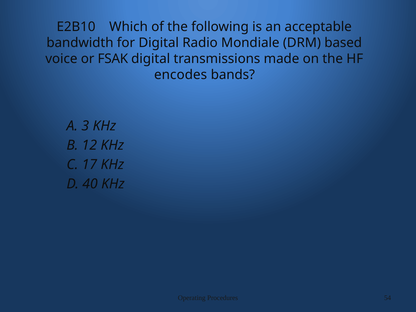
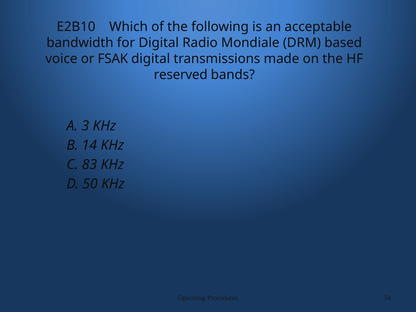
encodes: encodes -> reserved (181, 75)
12: 12 -> 14 (89, 145)
17: 17 -> 83 (89, 165)
40: 40 -> 50 (90, 184)
